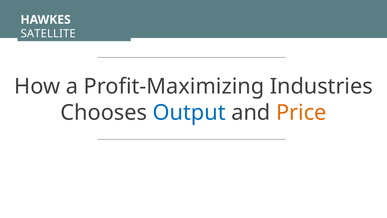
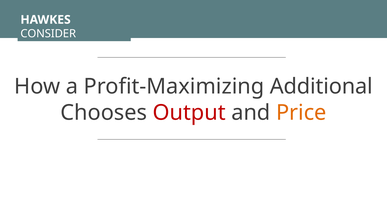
SATELLITE: SATELLITE -> CONSIDER (48, 34)
Industries: Industries -> Additional (321, 86)
Output colour: blue -> red (189, 112)
